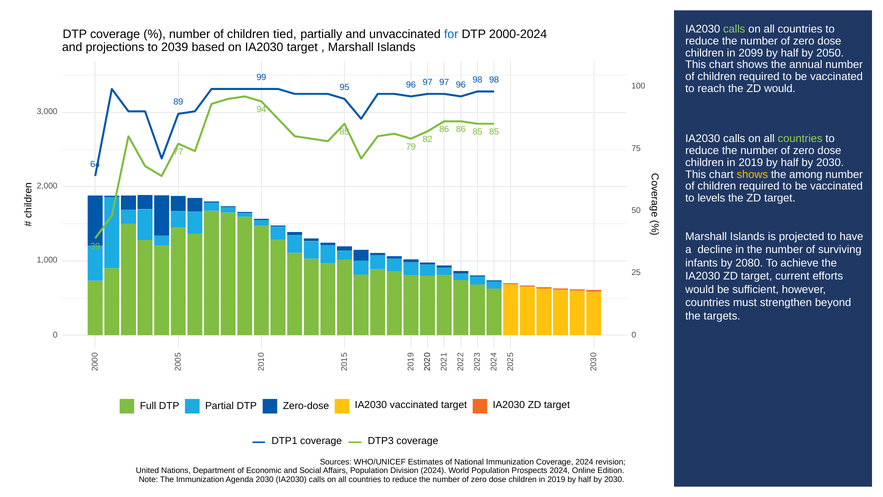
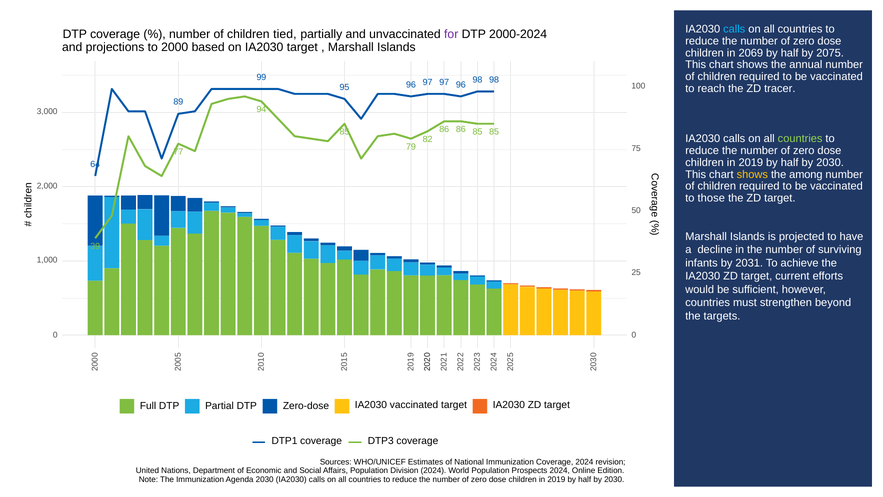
calls colour: light green -> light blue (734, 29)
for colour: blue -> purple (451, 34)
2039: 2039 -> 2000 (175, 47)
2099: 2099 -> 2069 (751, 53)
2050: 2050 -> 2075 (830, 53)
ZD would: would -> tracer (780, 89)
levels: levels -> those (711, 198)
2080: 2080 -> 2031 (749, 263)
